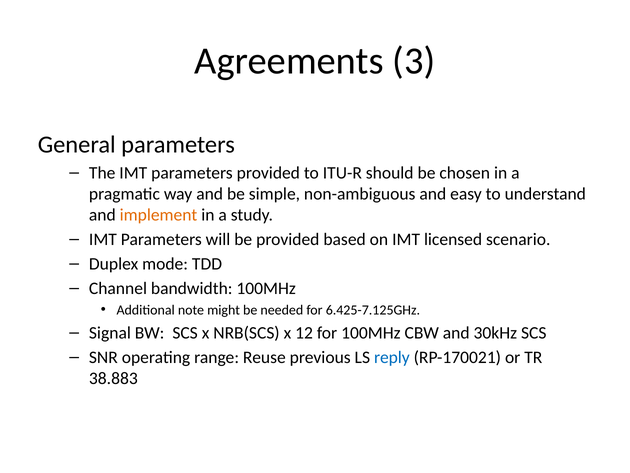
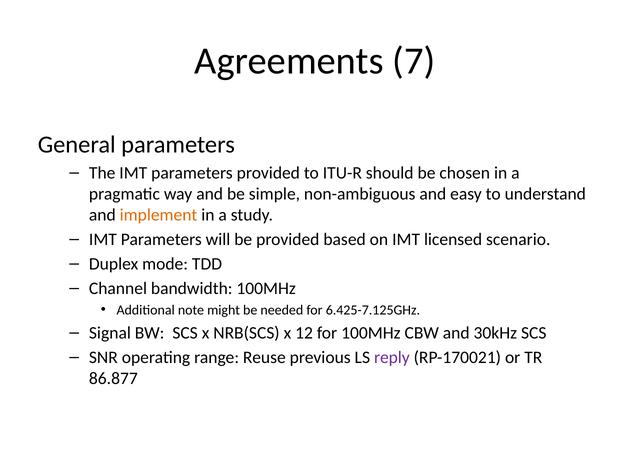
3: 3 -> 7 (414, 61)
reply colour: blue -> purple (392, 357)
38.883: 38.883 -> 86.877 (113, 378)
